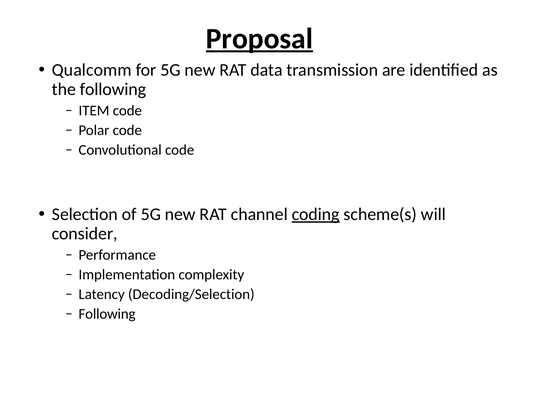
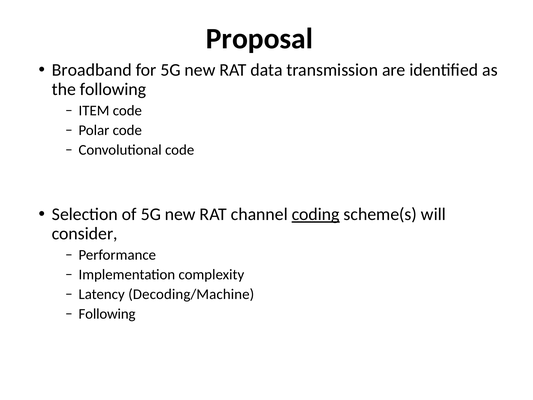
Proposal underline: present -> none (260, 39)
Qualcomm: Qualcomm -> Broadband (92, 70)
Decoding/Selection: Decoding/Selection -> Decoding/Machine (191, 294)
